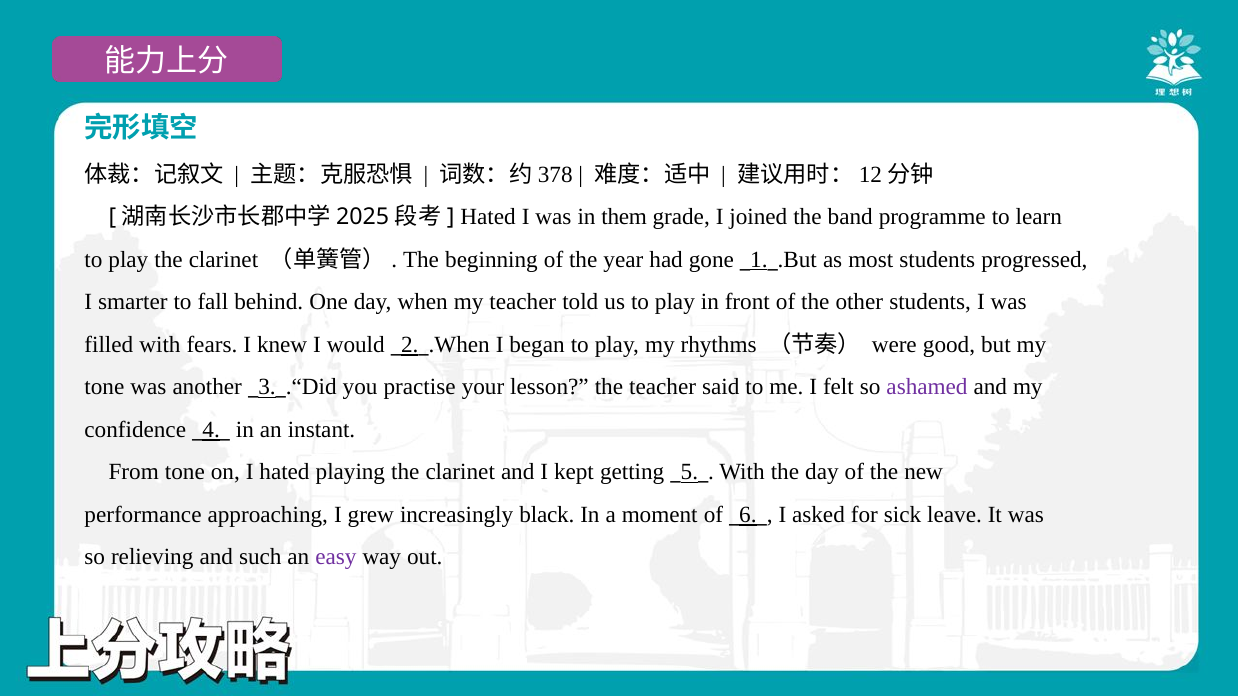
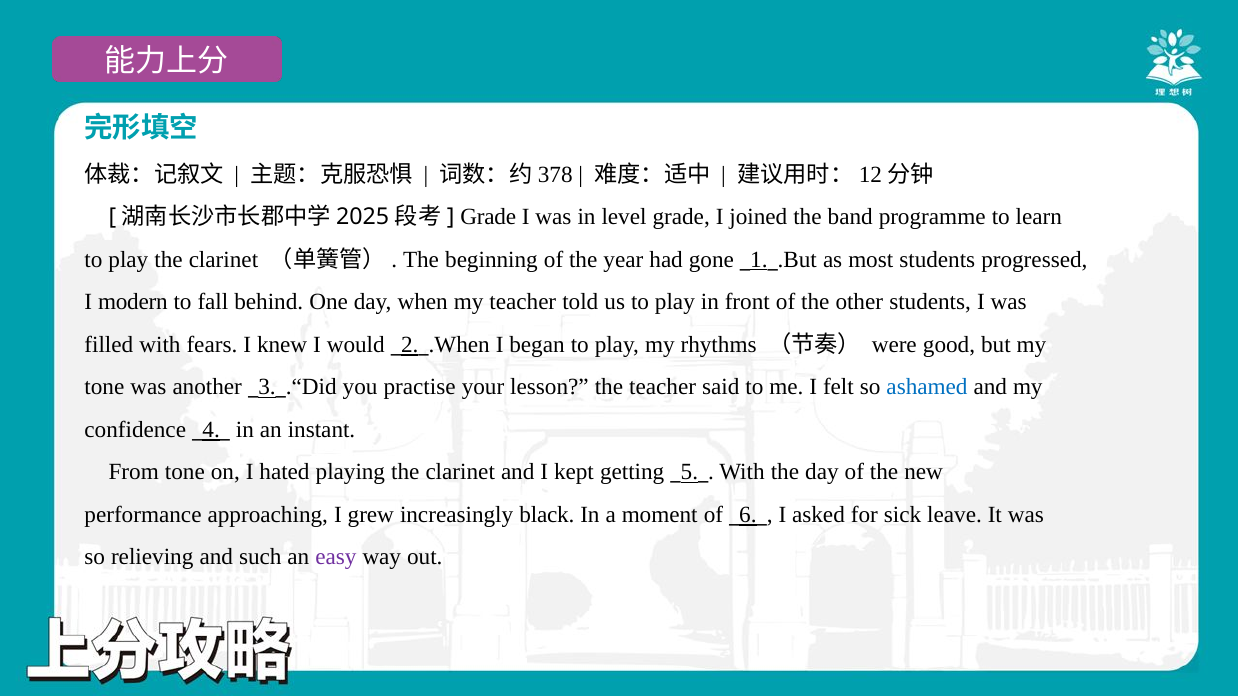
Hated: Hated -> Grade (488, 217)
them: them -> level (624, 217)
smarter: smarter -> modern (133, 302)
ashamed colour: purple -> blue (927, 387)
